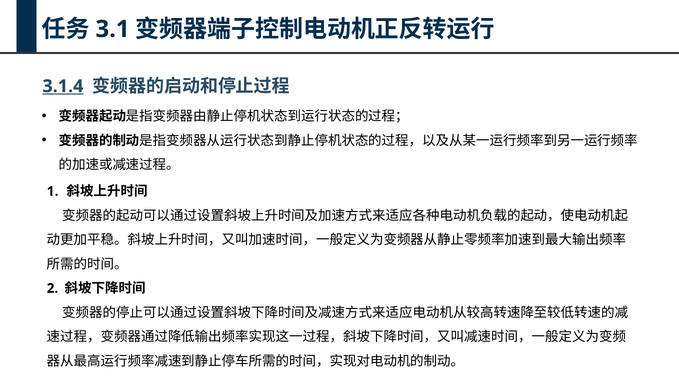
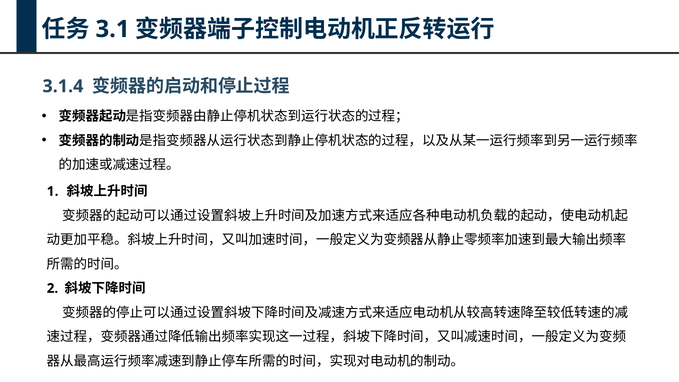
3.1.4 underline: present -> none (63, 86)
